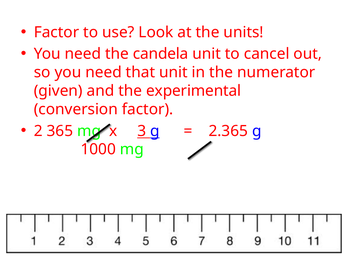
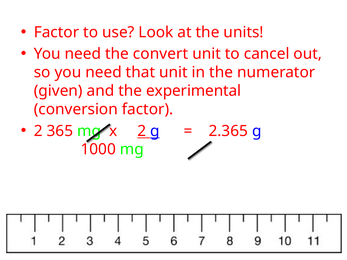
candela: candela -> convert (161, 54)
3: 3 -> 2 (142, 131)
